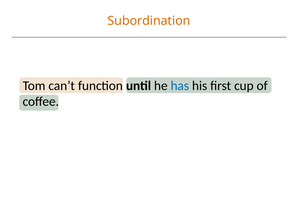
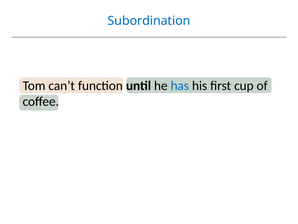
Subordination colour: orange -> blue (149, 21)
